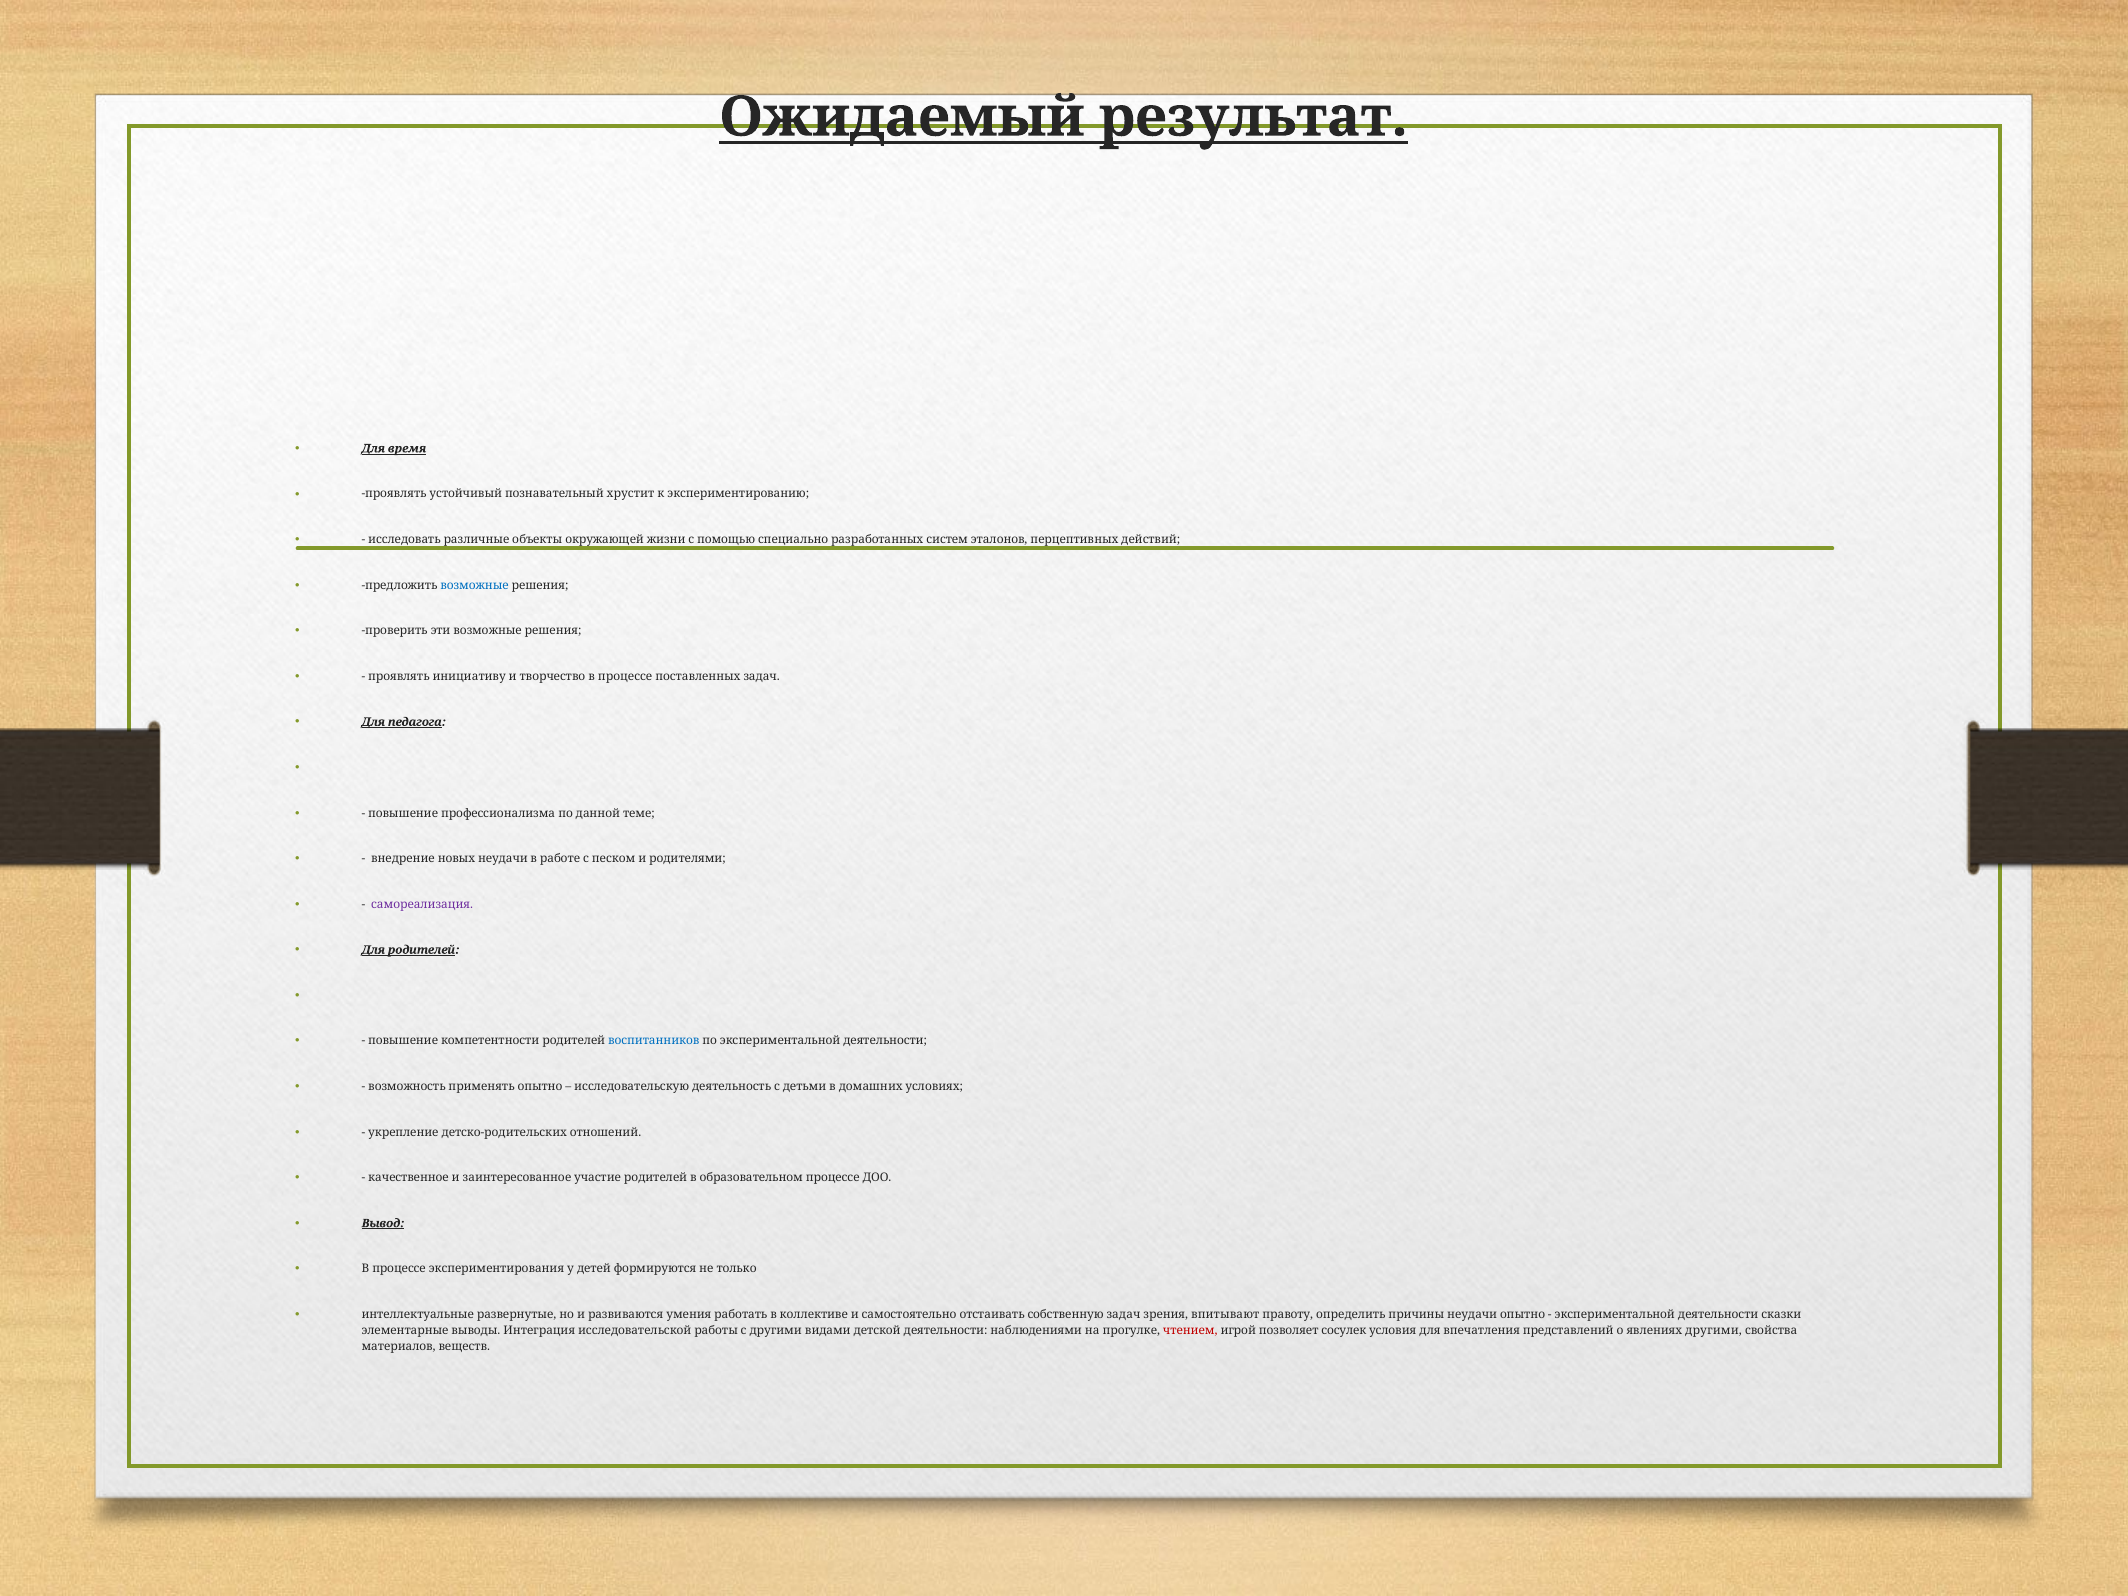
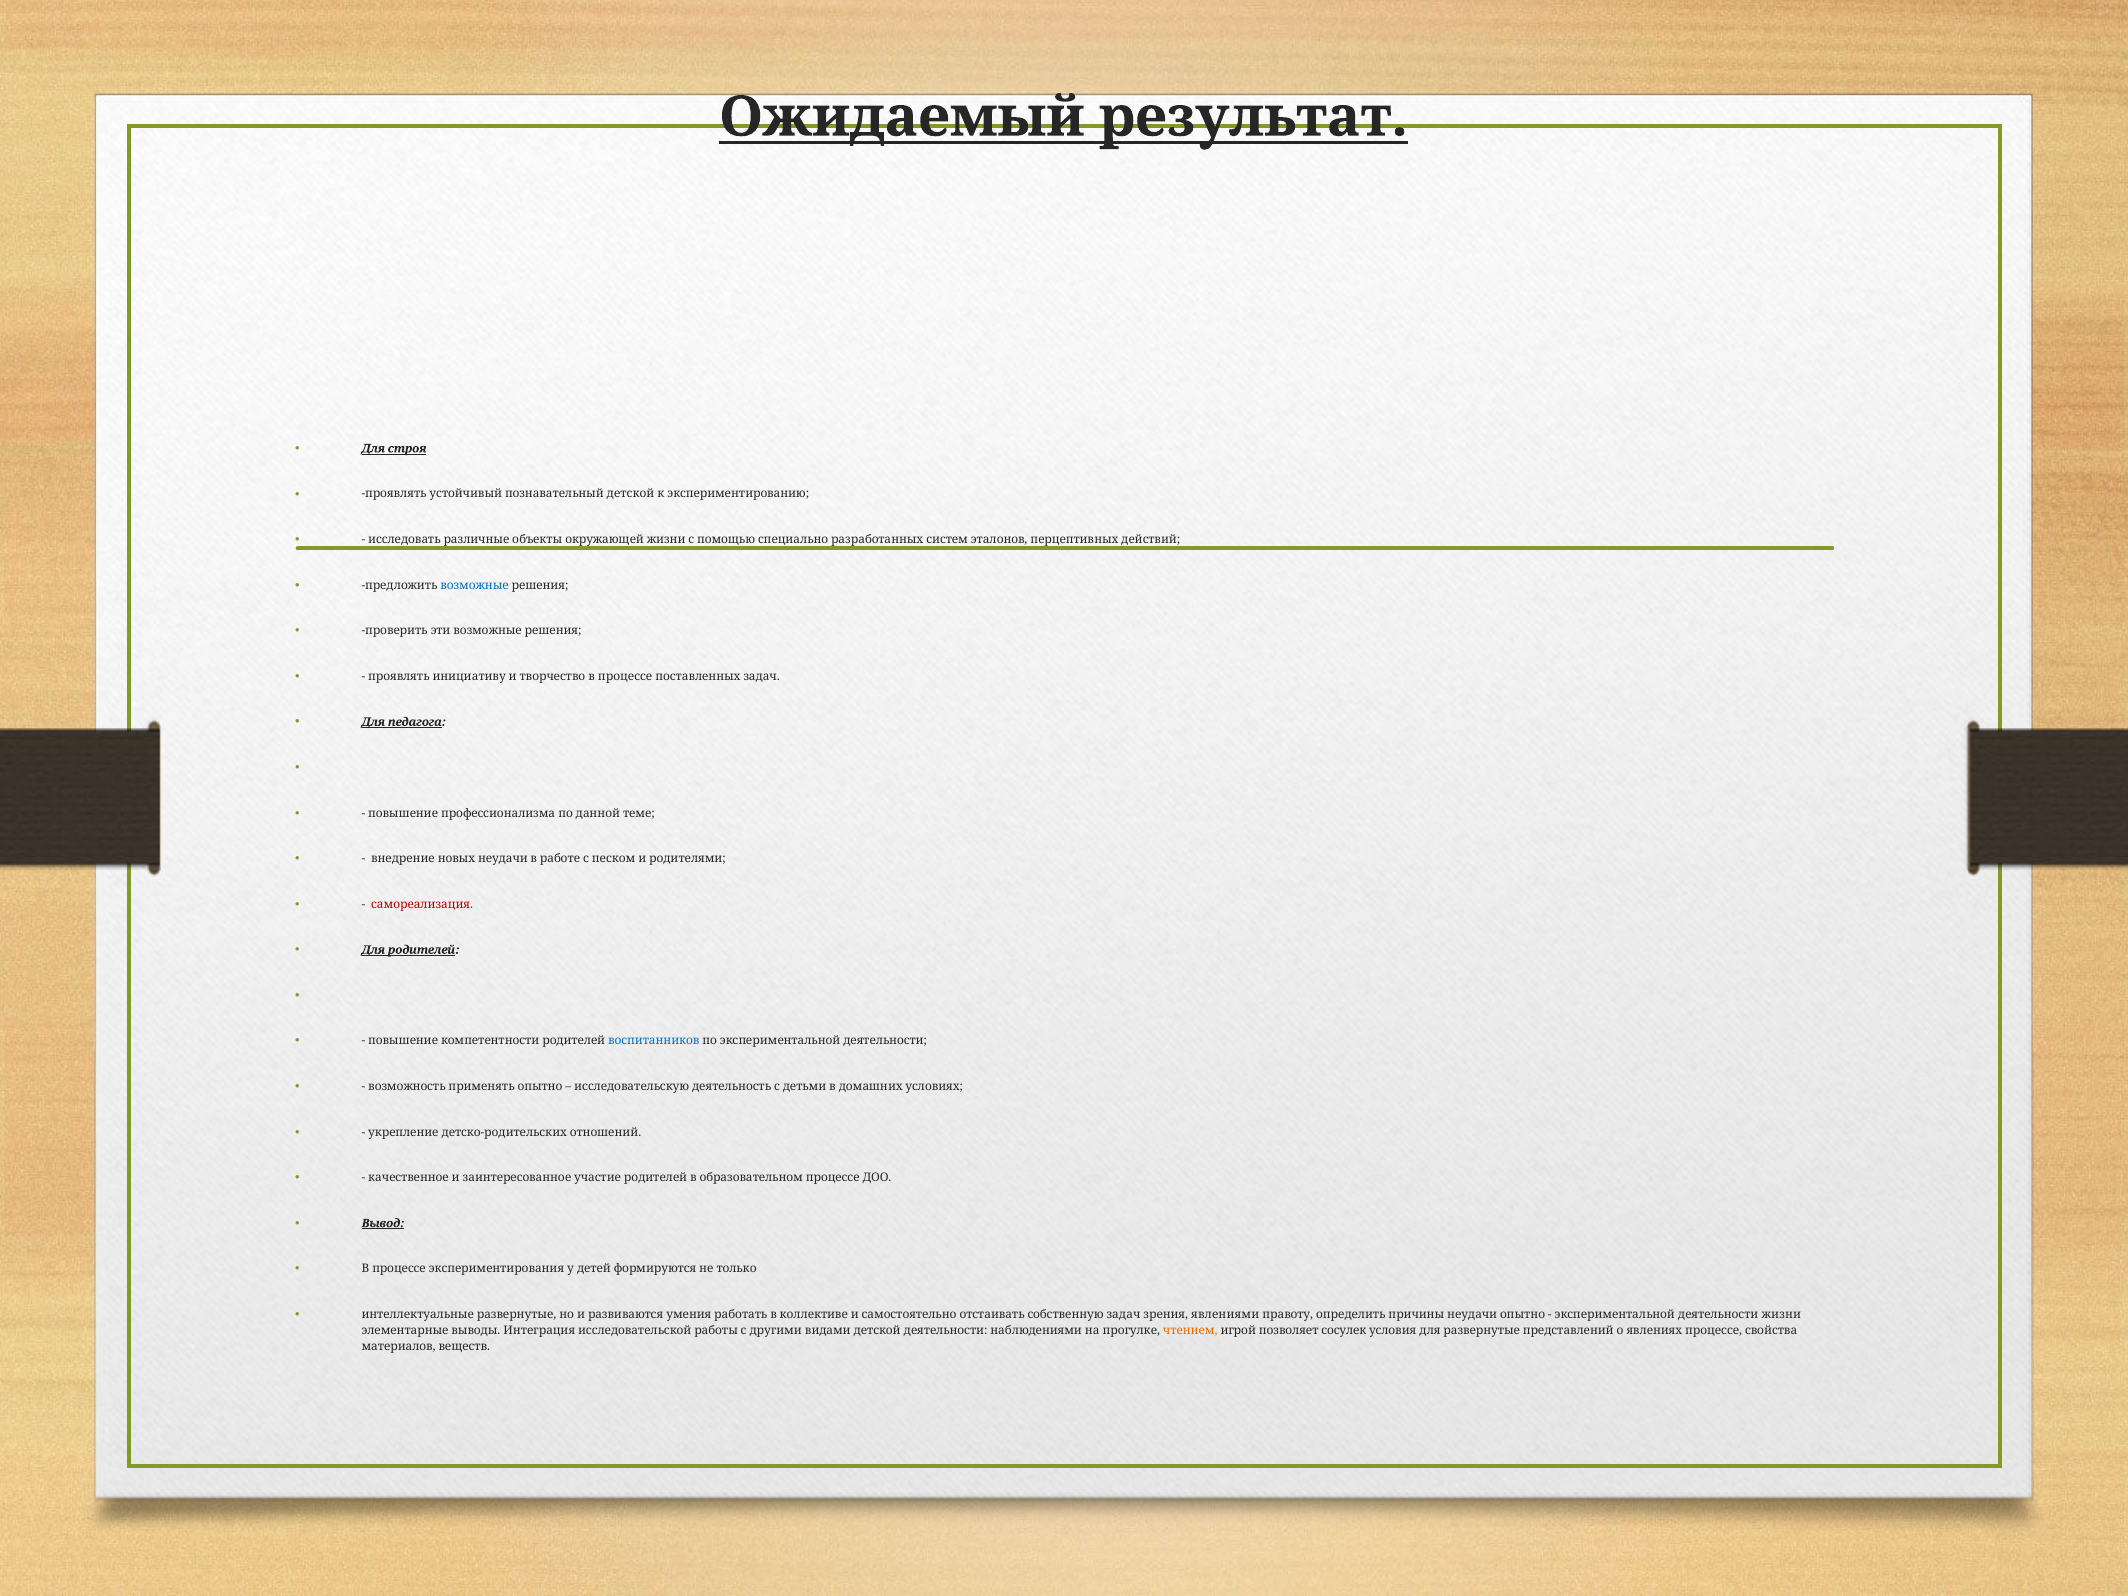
время: время -> строя (407, 449)
познавательный хрустит: хрустит -> детской (631, 494)
самореализация colour: purple -> red (422, 904)
впитывают: впитывают -> явлениями (1225, 1314)
деятельности сказки: сказки -> жизни (1781, 1314)
чтением colour: red -> orange (1190, 1330)
для впечатления: впечатления -> развернутые (1482, 1330)
явлениях другими: другими -> процессе (1714, 1330)
